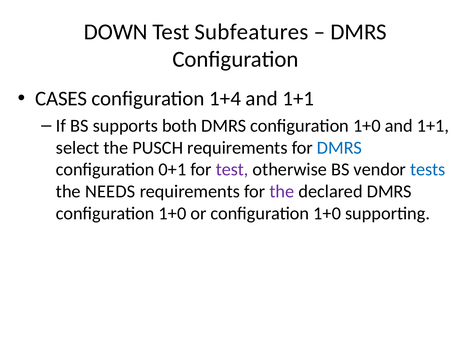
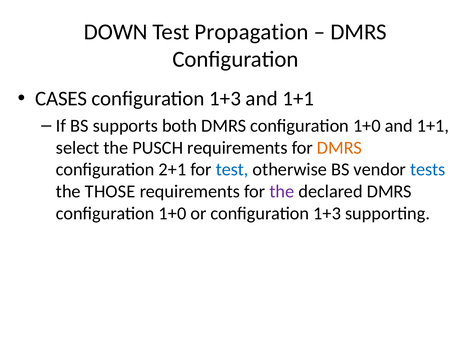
Subfeatures: Subfeatures -> Propagation (252, 32)
1+4: 1+4 -> 1+3 (225, 99)
DMRS colour: blue -> orange (340, 148)
0+1: 0+1 -> 2+1 (172, 170)
test colour: purple -> blue (232, 170)
NEEDS: NEEDS -> THOSE (110, 192)
or configuration 1+0: 1+0 -> 1+3 (327, 214)
